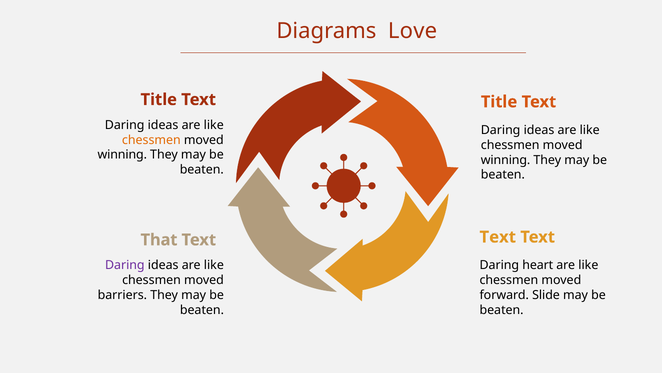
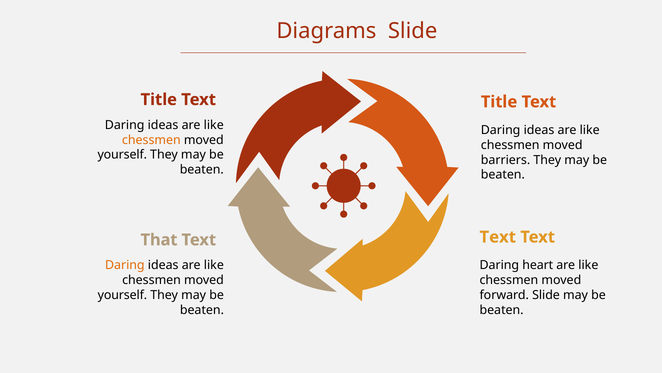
Diagrams Love: Love -> Slide (413, 31)
winning: winning -> yourself (122, 155)
winning: winning -> barriers (506, 160)
Daring colour: purple -> orange (125, 265)
barriers: barriers -> yourself (122, 295)
